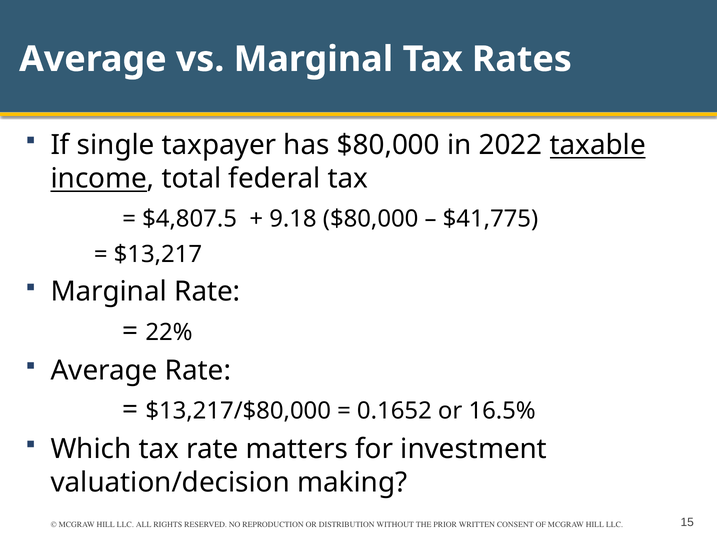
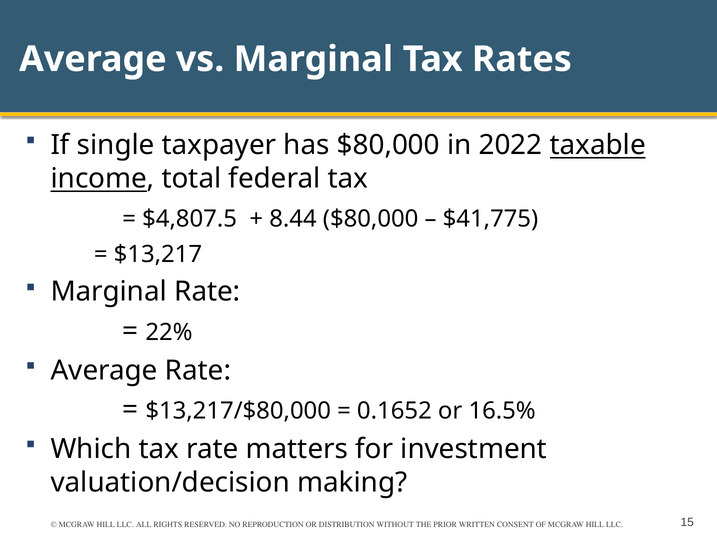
9.18: 9.18 -> 8.44 (293, 219)
